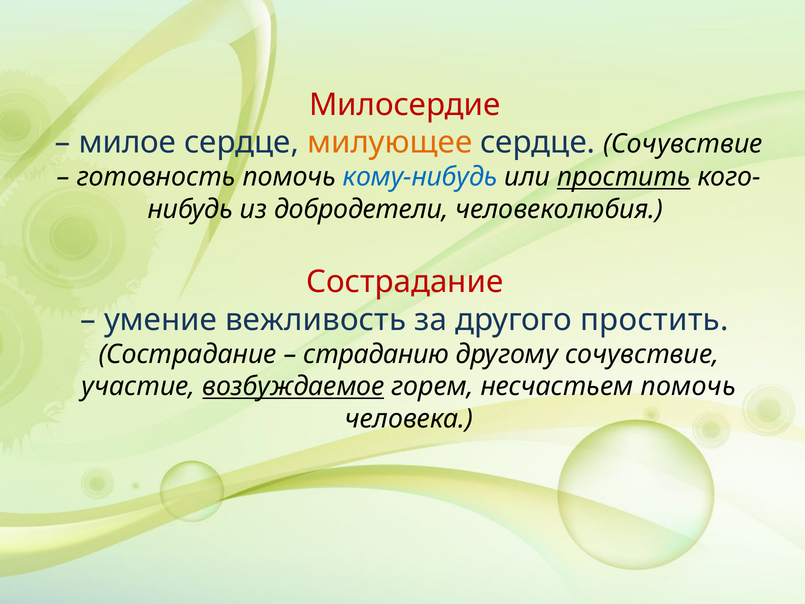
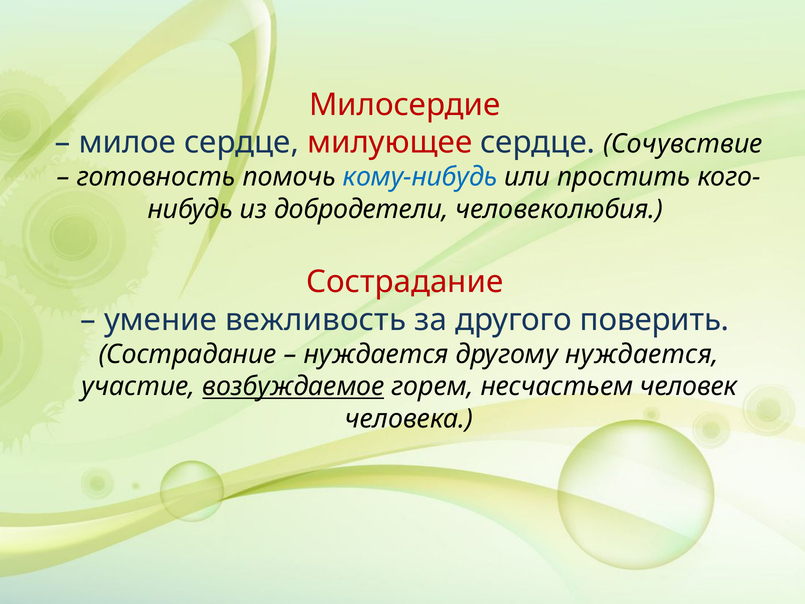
милующее colour: orange -> red (390, 142)
простить underline: present -> none (624, 177)
другого простить: простить -> поверить (655, 320)
страданию: страданию -> нуждается (376, 354)
другому сочувствие: сочувствие -> нуждается (642, 354)
несчастьем помочь: помочь -> человек (689, 386)
